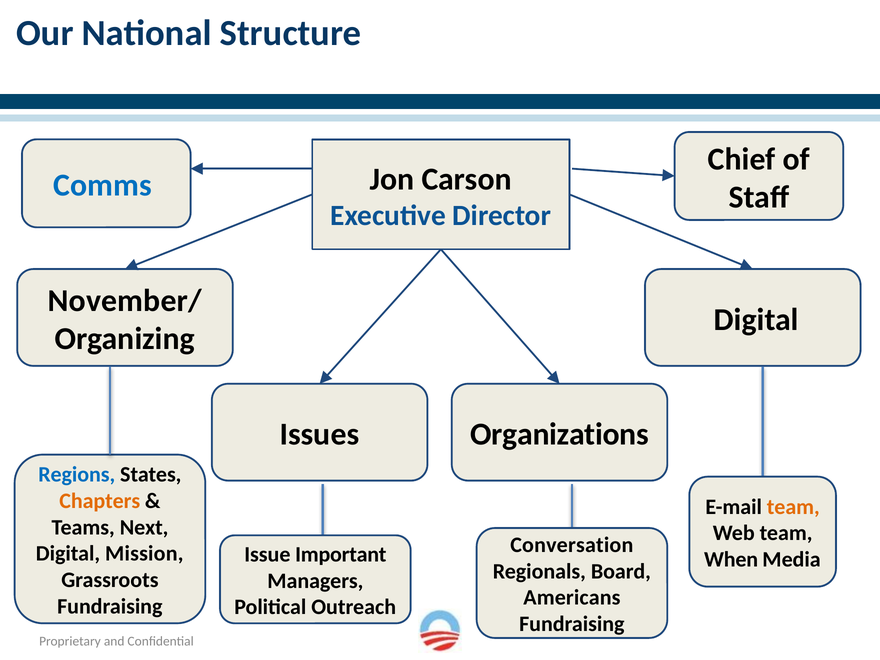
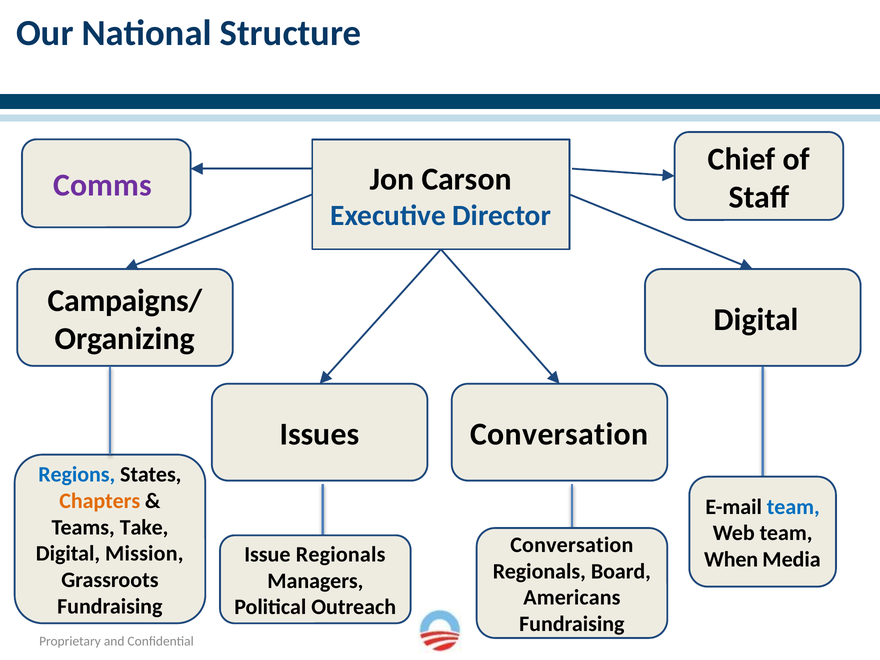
Comms colour: blue -> purple (103, 186)
November/: November/ -> Campaigns/ (125, 301)
Issues Organizations: Organizations -> Conversation (559, 434)
team colour: orange -> blue (793, 507)
Next: Next -> Take (144, 527)
Issue Important: Important -> Regionals (341, 554)
